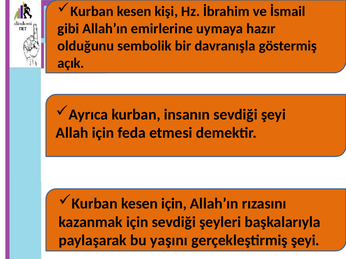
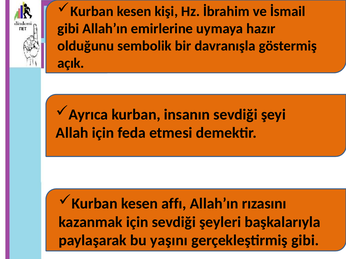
kesen için: için -> affı (174, 204)
gerçekleştirmiş şeyi: şeyi -> gibi (305, 241)
